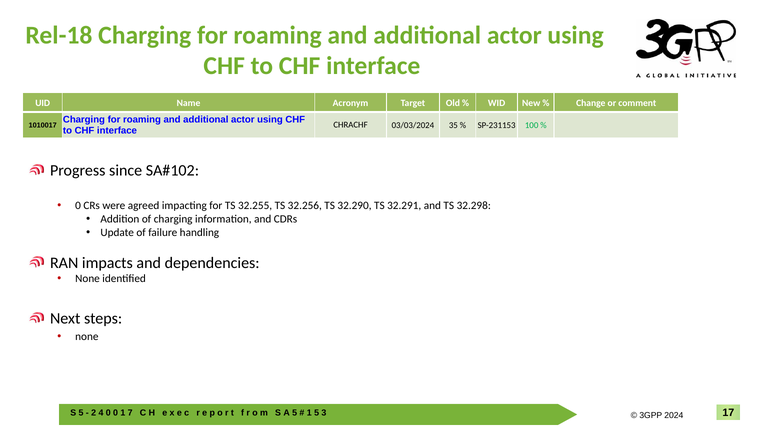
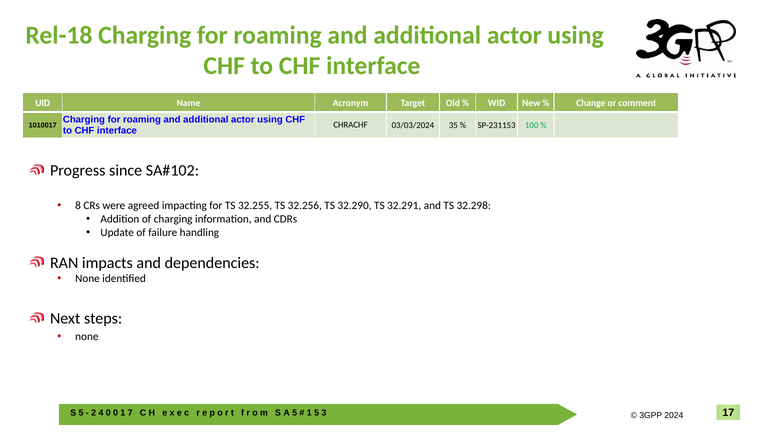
0: 0 -> 8 (78, 206)
